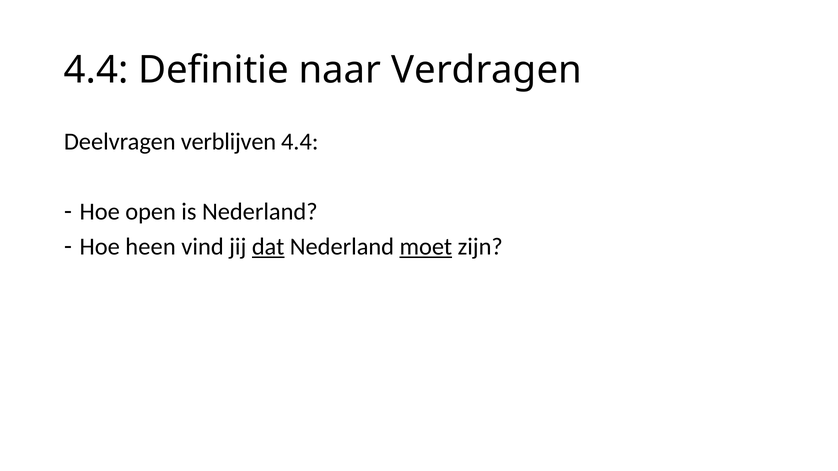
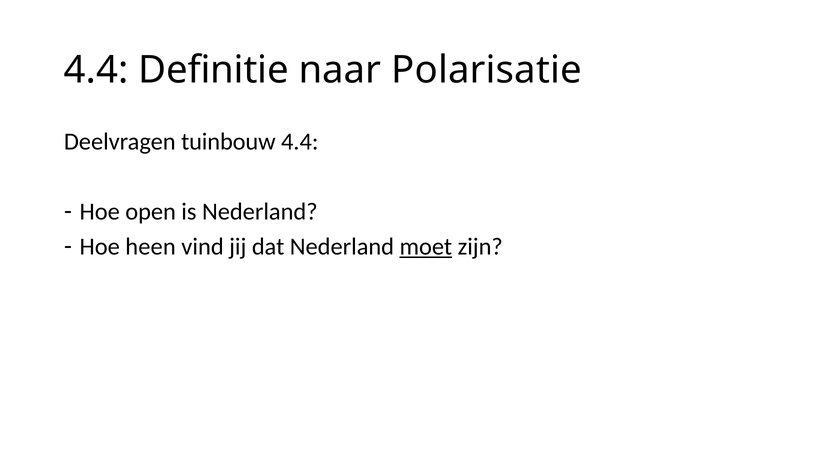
Verdragen: Verdragen -> Polarisatie (487, 70)
verblijven: verblijven -> tuinbouw (228, 142)
dat underline: present -> none (268, 247)
